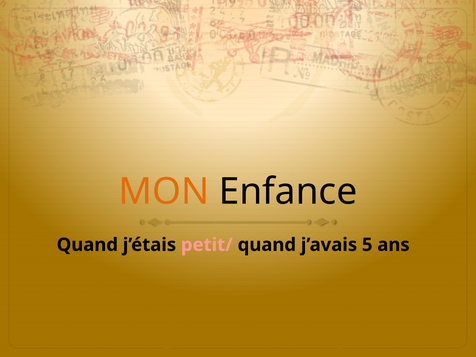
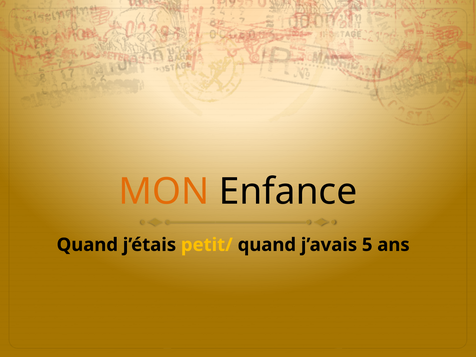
petit/ colour: pink -> yellow (207, 245)
